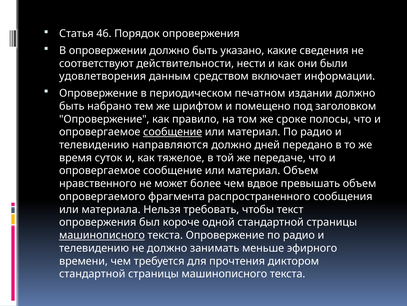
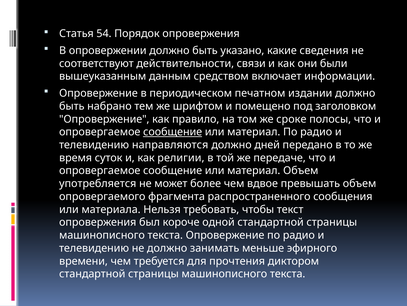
46: 46 -> 54 (104, 34)
нести: нести -> связи (251, 63)
удовлетворения: удовлетворения -> вышеуказанным (103, 76)
тяжелое: тяжелое -> религии (181, 157)
нравственного: нравственного -> употребляется (98, 183)
машинописного underline: present -> none (102, 235)
